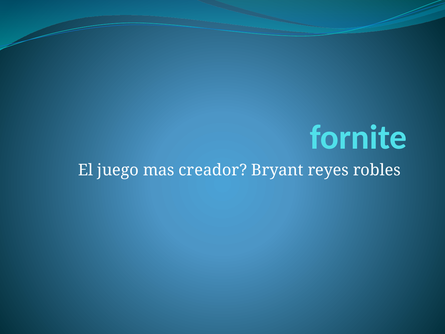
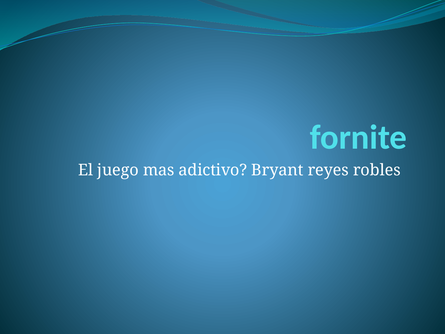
creador: creador -> adictivo (213, 170)
